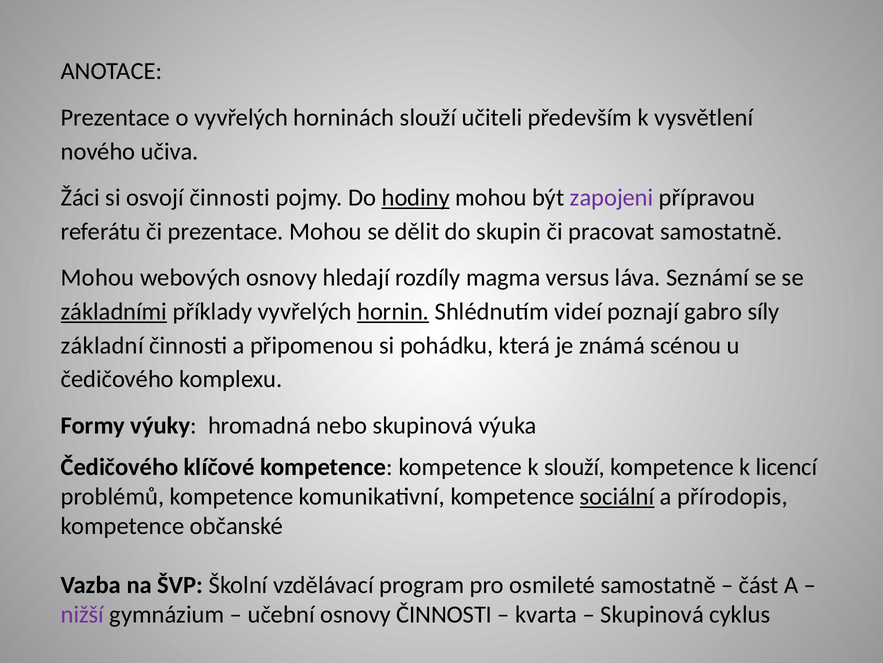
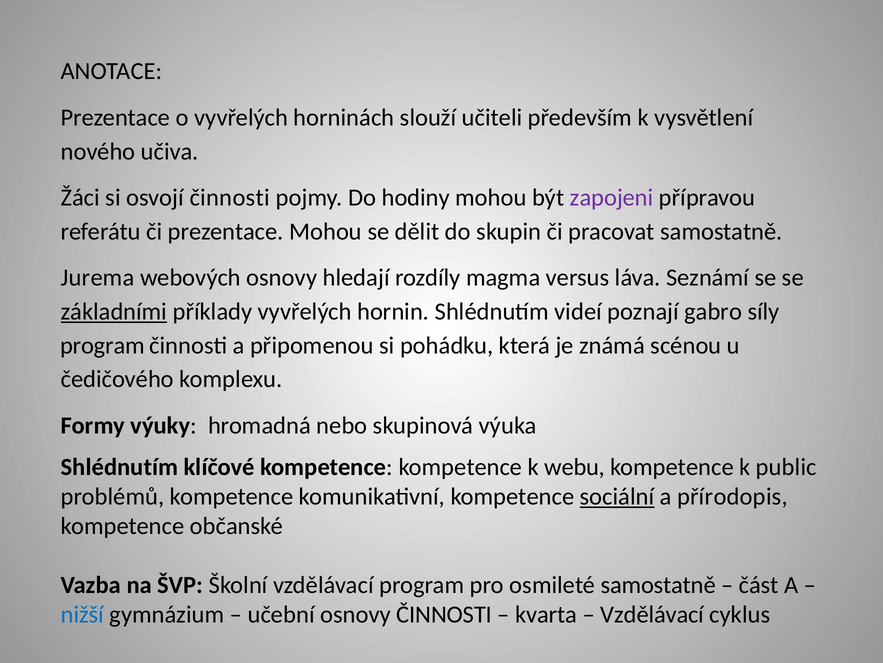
hodiny underline: present -> none (416, 197)
Mohou: Mohou -> Jurema (98, 277)
hornin underline: present -> none (393, 311)
základní: základní -> program (102, 345)
Čedičového: Čedičového -> Shlédnutím (119, 467)
k slouží: slouží -> webu (575, 467)
licencí: licencí -> public (786, 467)
nižší colour: purple -> blue (82, 614)
Skupinová: Skupinová -> Vzdělávací (652, 614)
